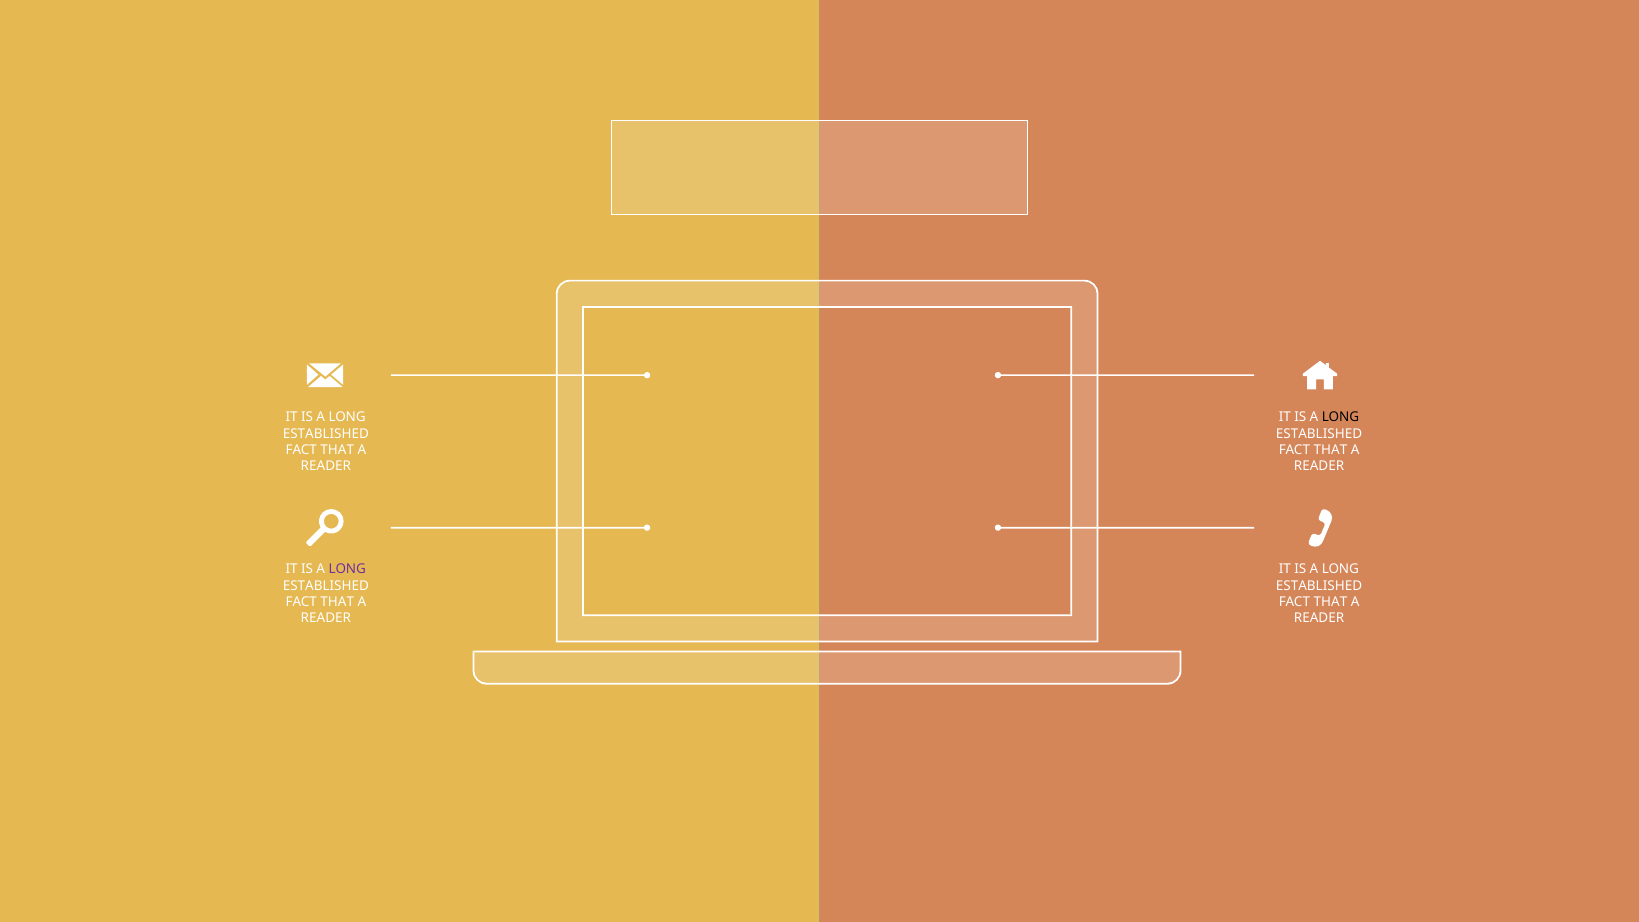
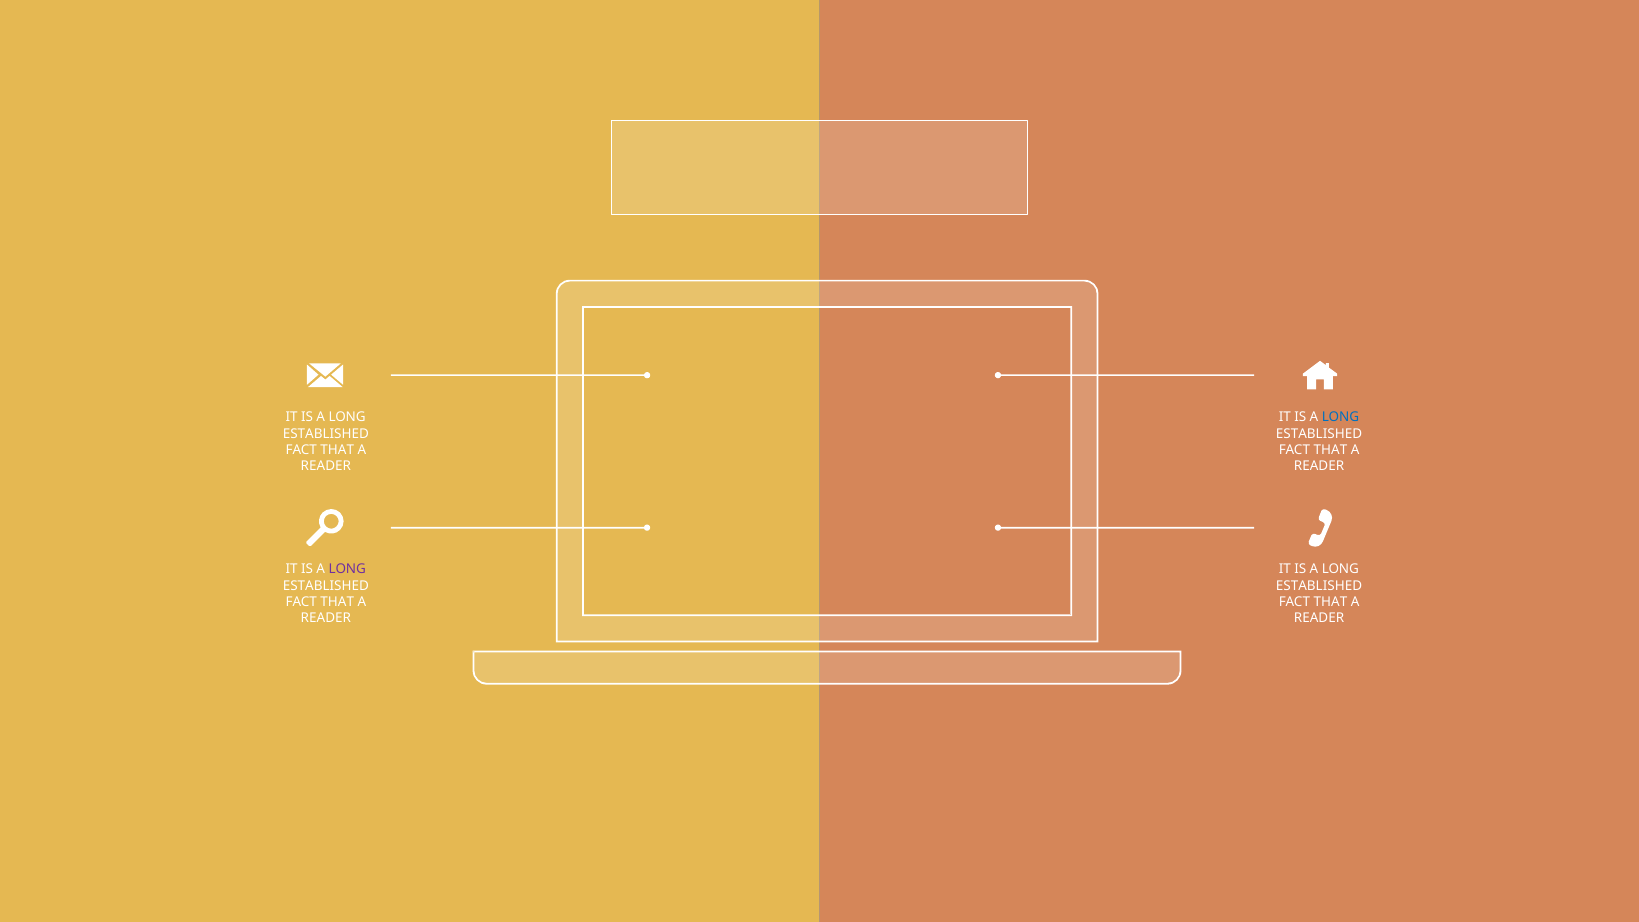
LONG colour: black -> blue (1340, 418)
